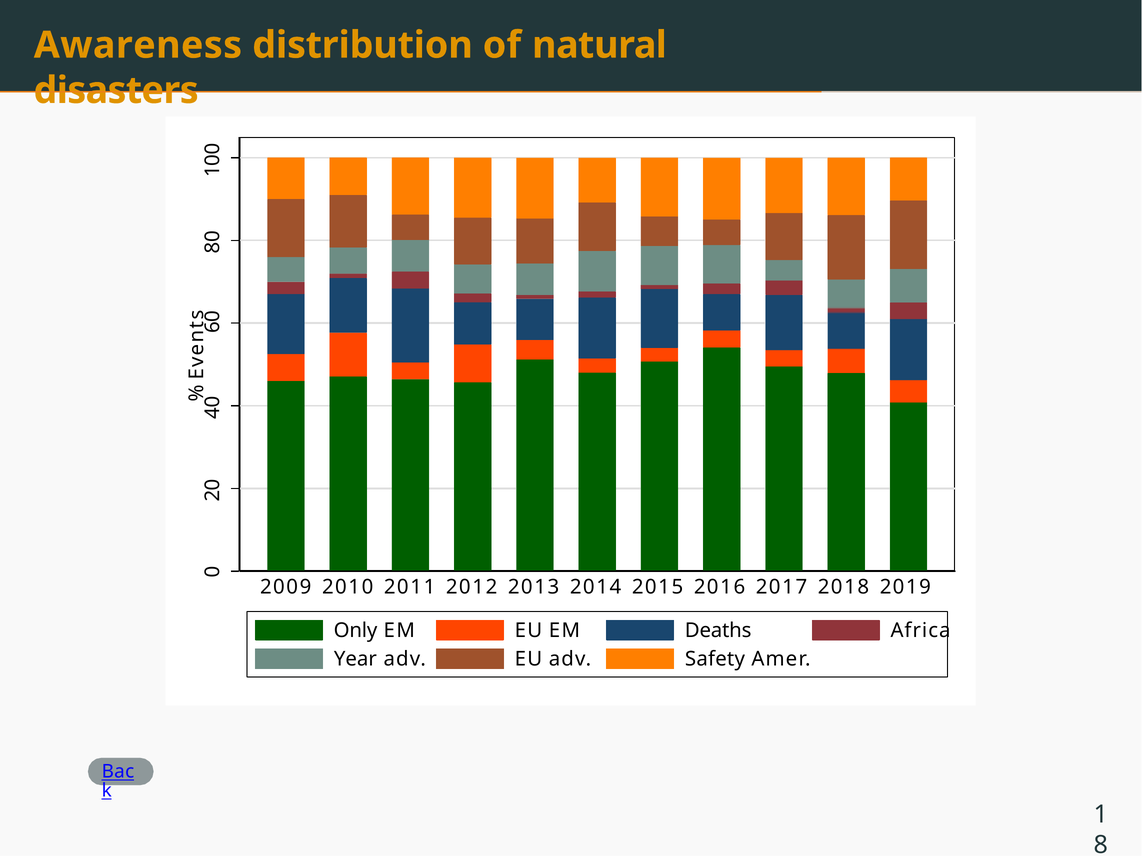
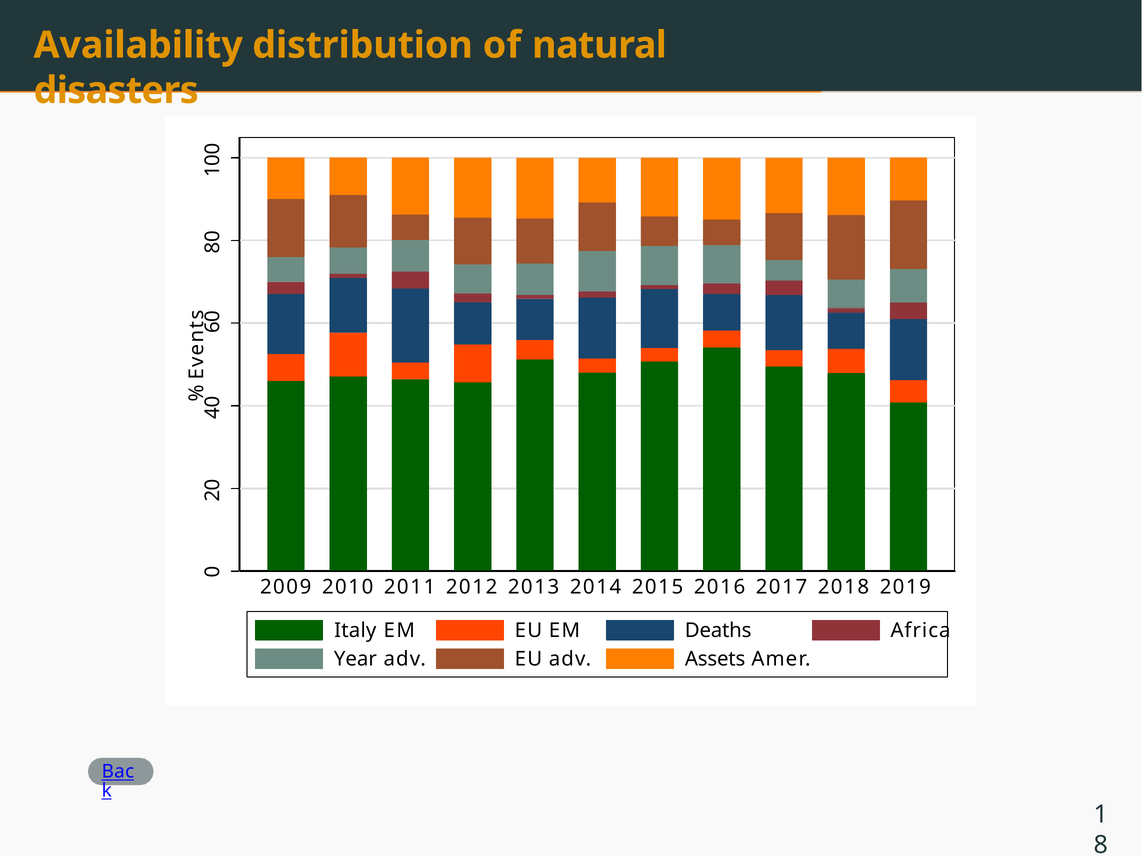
Awareness: Awareness -> Availability (138, 45)
Only: Only -> Italy (355, 631)
Safety: Safety -> Assets (715, 659)
